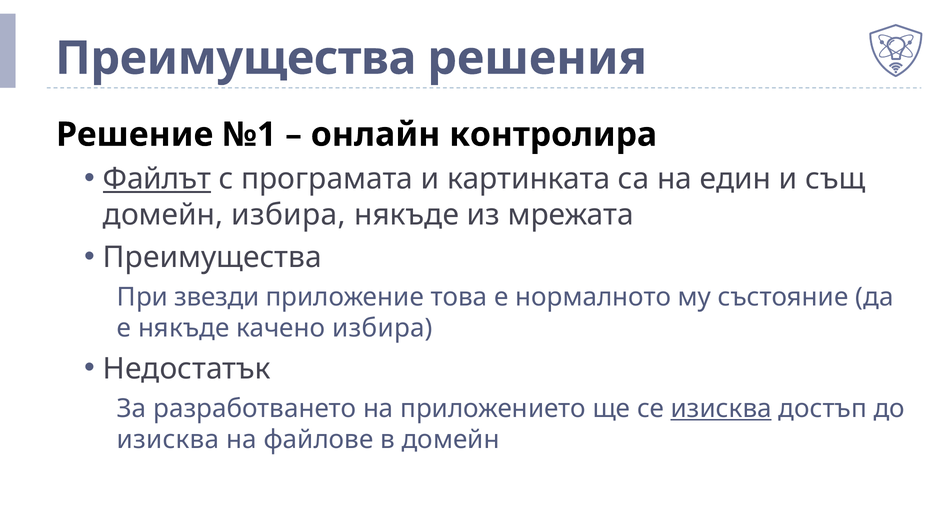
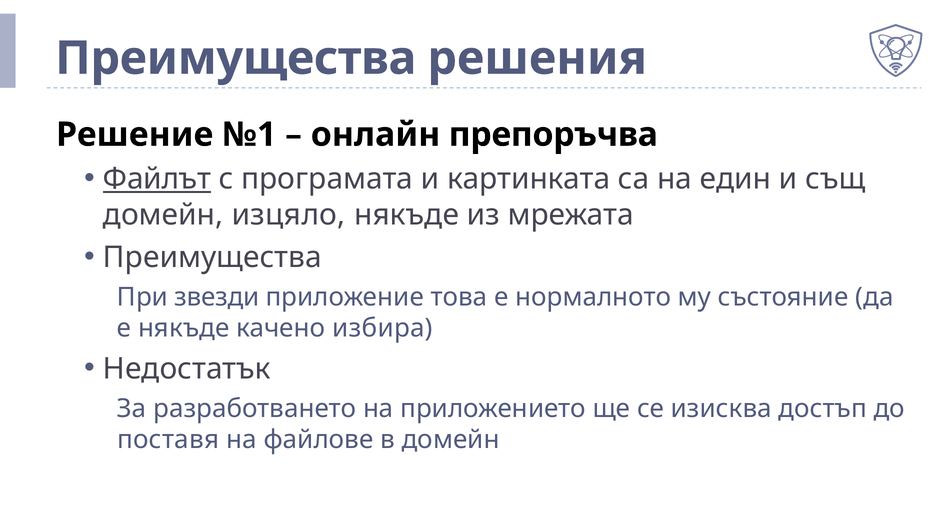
контролира: контролира -> препоръчва (553, 135)
домейн избира: избира -> изцяло (289, 215)
изисква underline: present -> none (721, 409)
изисква: изисква -> поставя (168, 440)
